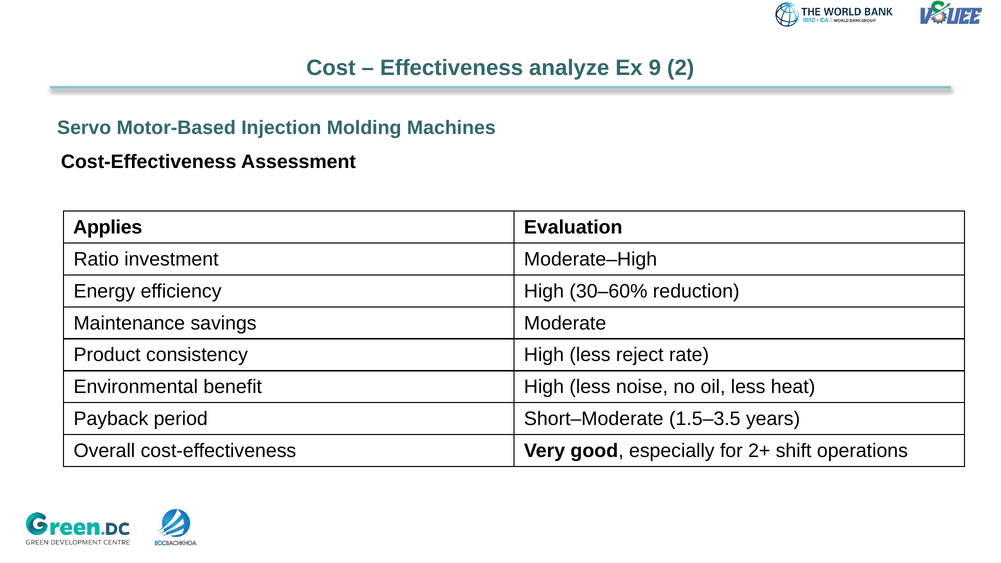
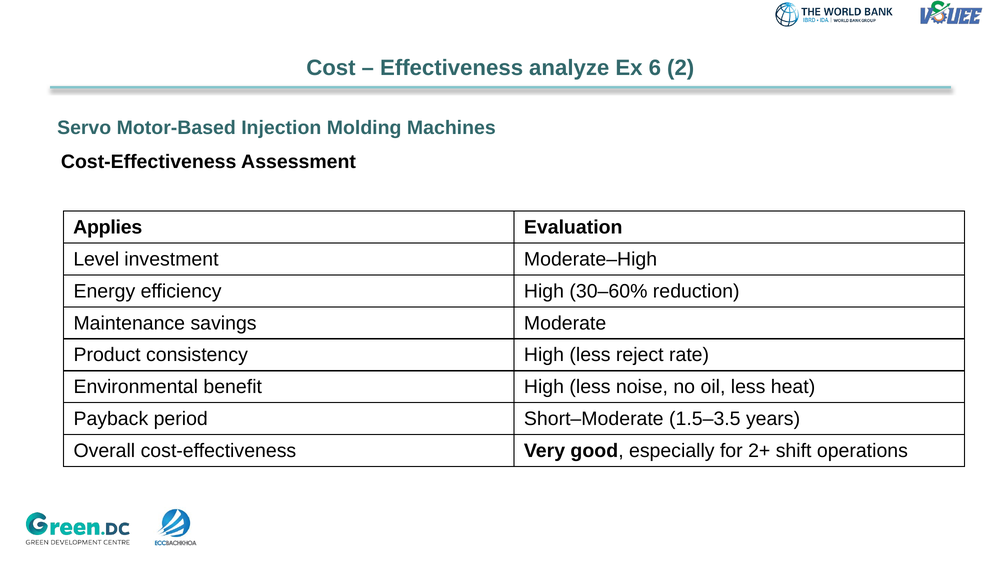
9: 9 -> 6 (655, 68)
Ratio: Ratio -> Level (96, 259)
